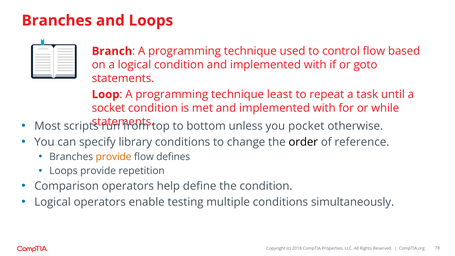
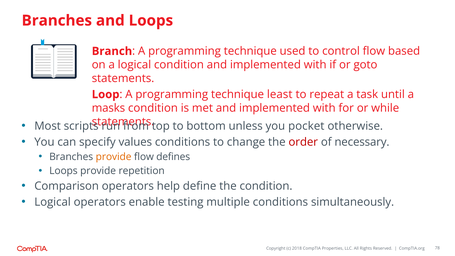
socket: socket -> masks (108, 108)
library: library -> values (135, 142)
order colour: black -> red (303, 142)
reference: reference -> necessary (362, 142)
